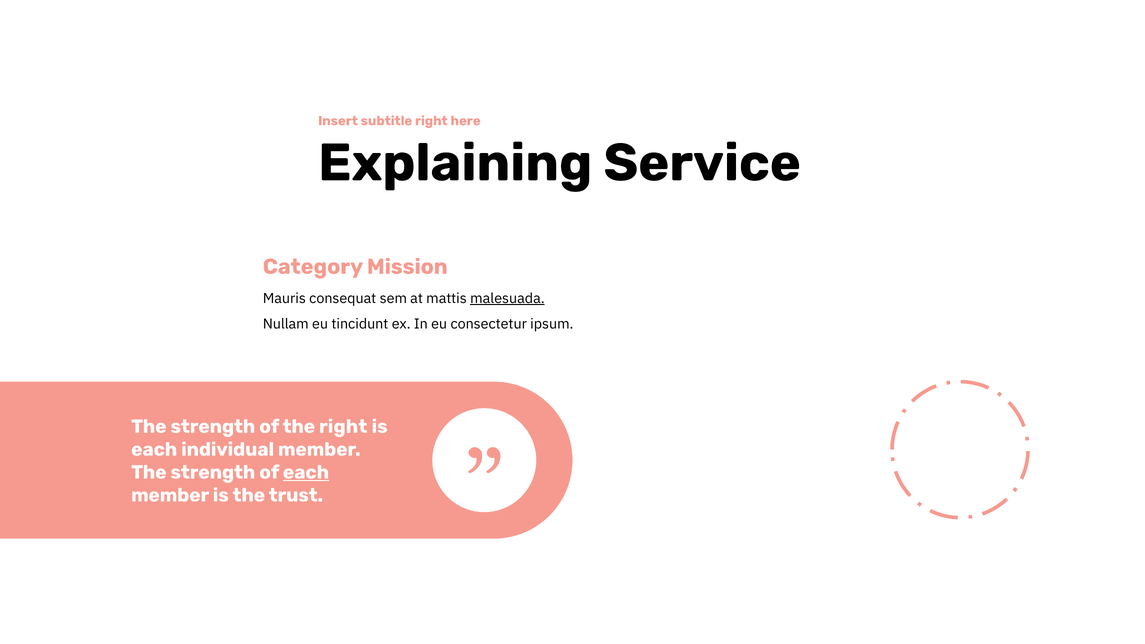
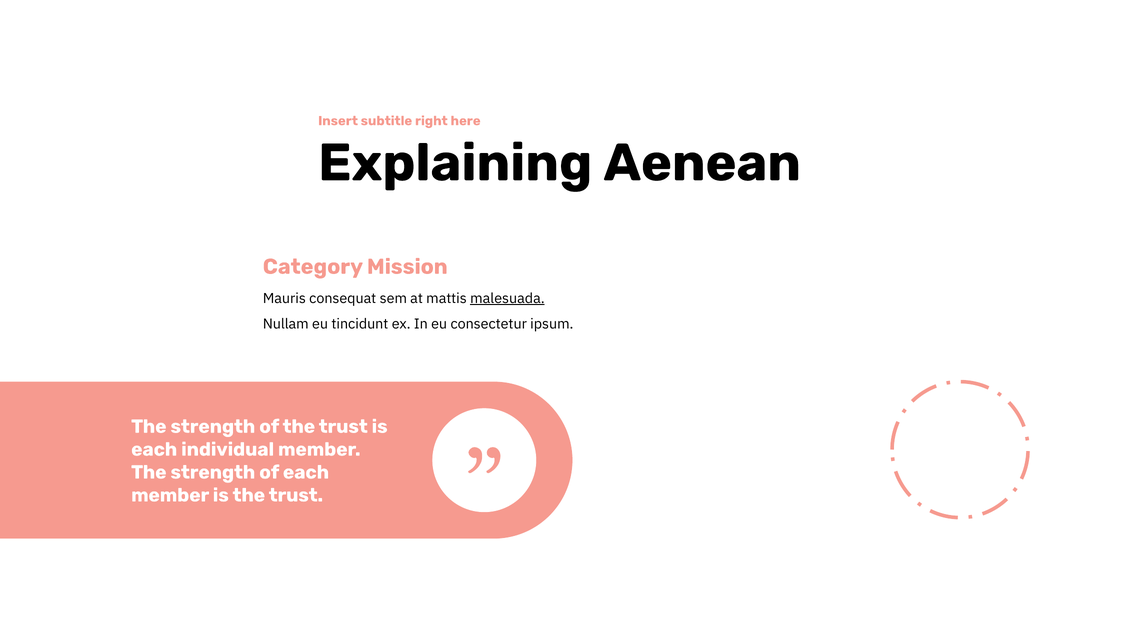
Service: Service -> Aenean (702, 163)
of the right: right -> trust (343, 427)
each underline: present -> none (306, 472)
